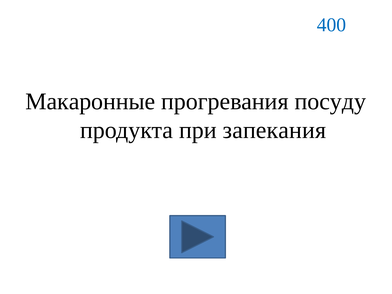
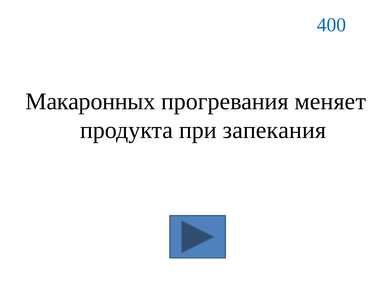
Макаронные: Макаронные -> Макаронных (90, 102)
посуду: посуду -> меняет (330, 102)
